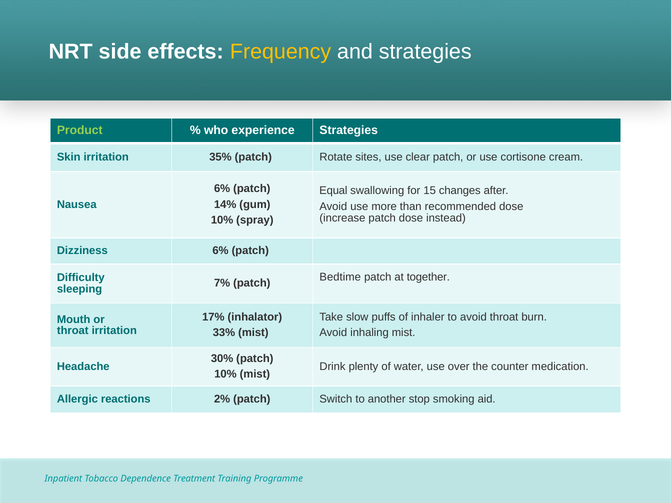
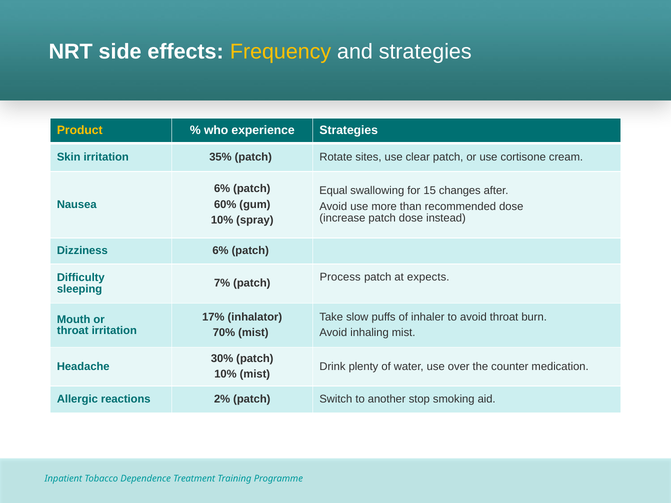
Product colour: light green -> yellow (80, 130)
14%: 14% -> 60% (225, 204)
Bedtime: Bedtime -> Process (340, 277)
together: together -> expects (428, 277)
33%: 33% -> 70% (224, 333)
